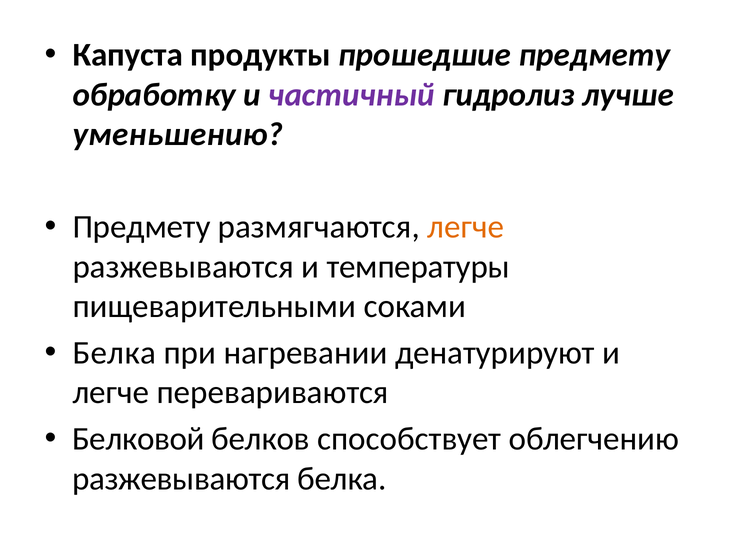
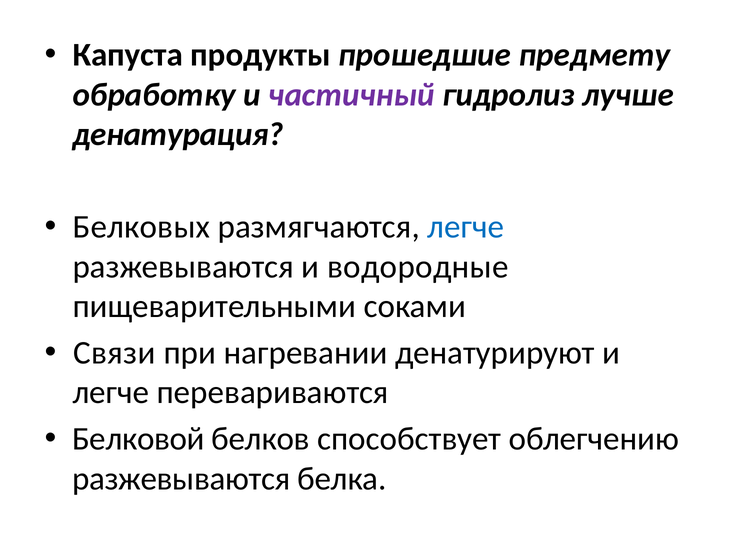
уменьшению: уменьшению -> денатурация (178, 134)
Предмету: Предмету -> Белковых (141, 227)
легче colour: orange -> blue (466, 227)
температуры: температуры -> водородные (418, 267)
Белка: Белка -> Связи (114, 353)
